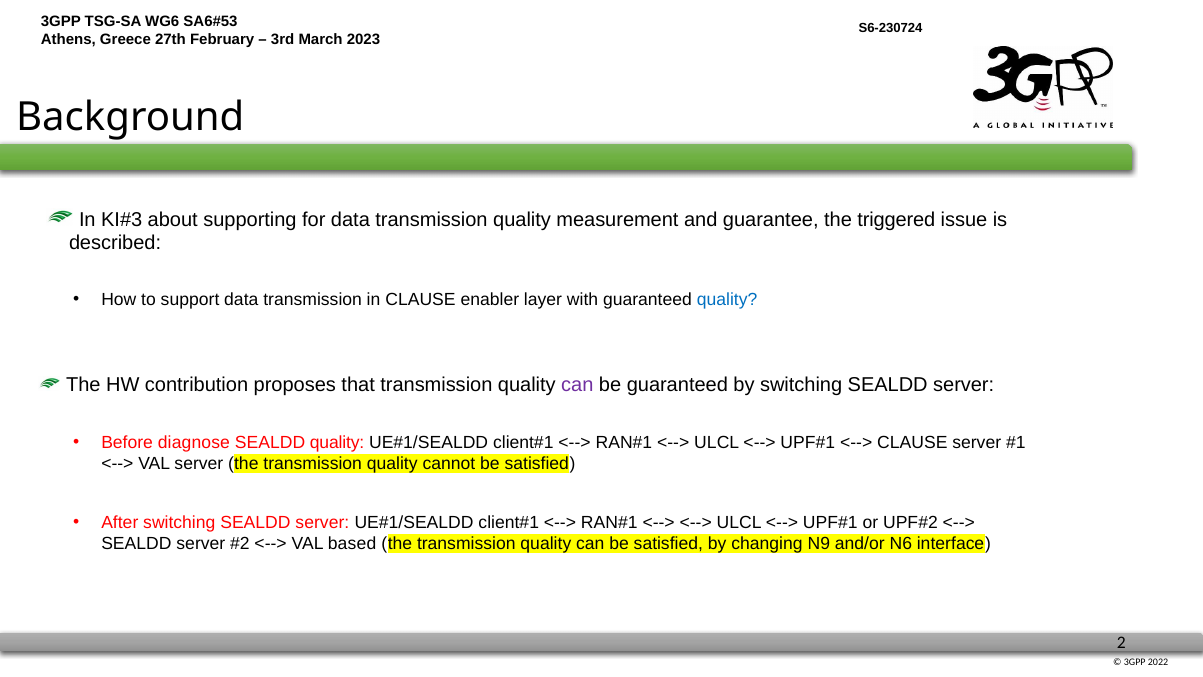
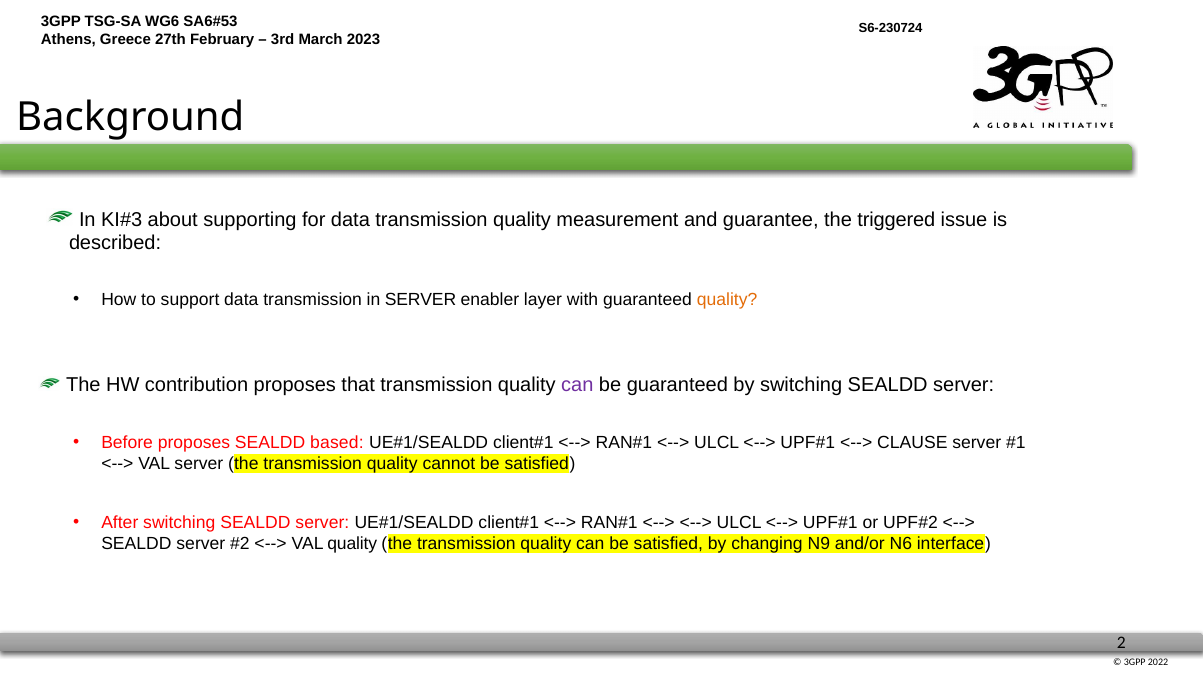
in CLAUSE: CLAUSE -> SERVER (421, 299)
quality colour: blue -> orange (727, 299)
Before diagnose: diagnose -> proposes (194, 442)
SEALDD quality: quality -> based (337, 442)
VAL based: based -> quality (352, 544)
